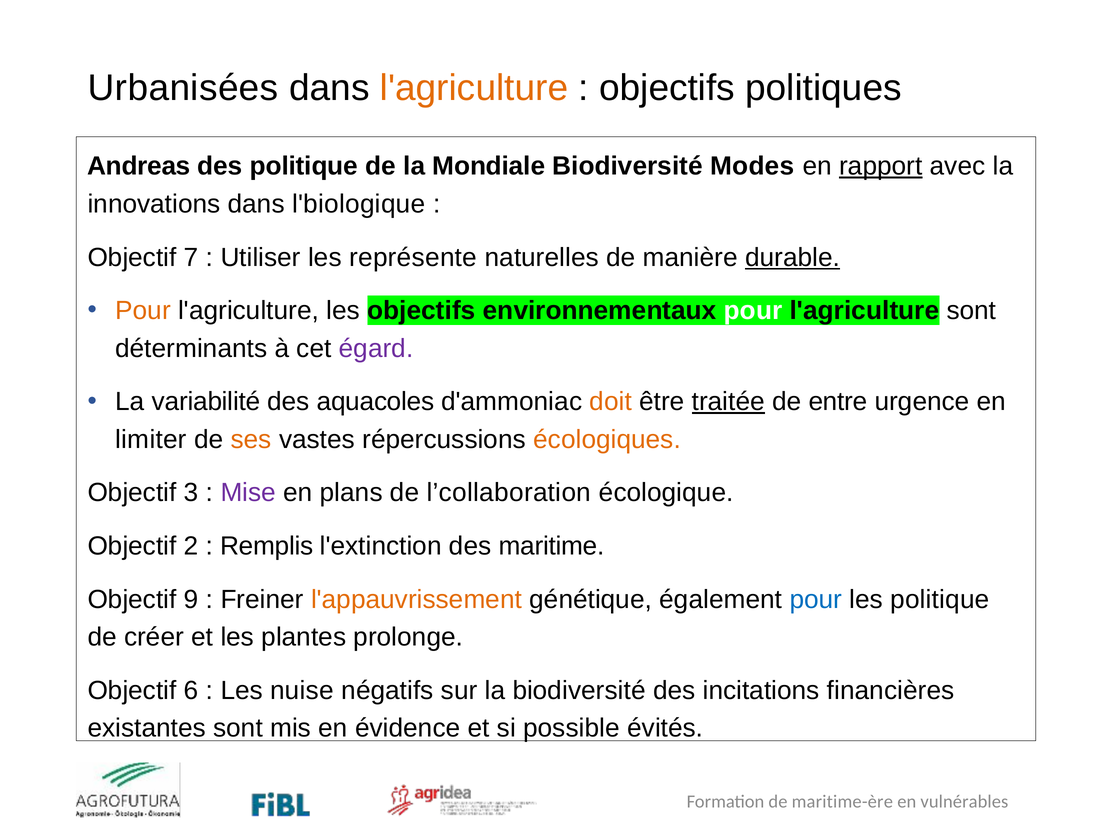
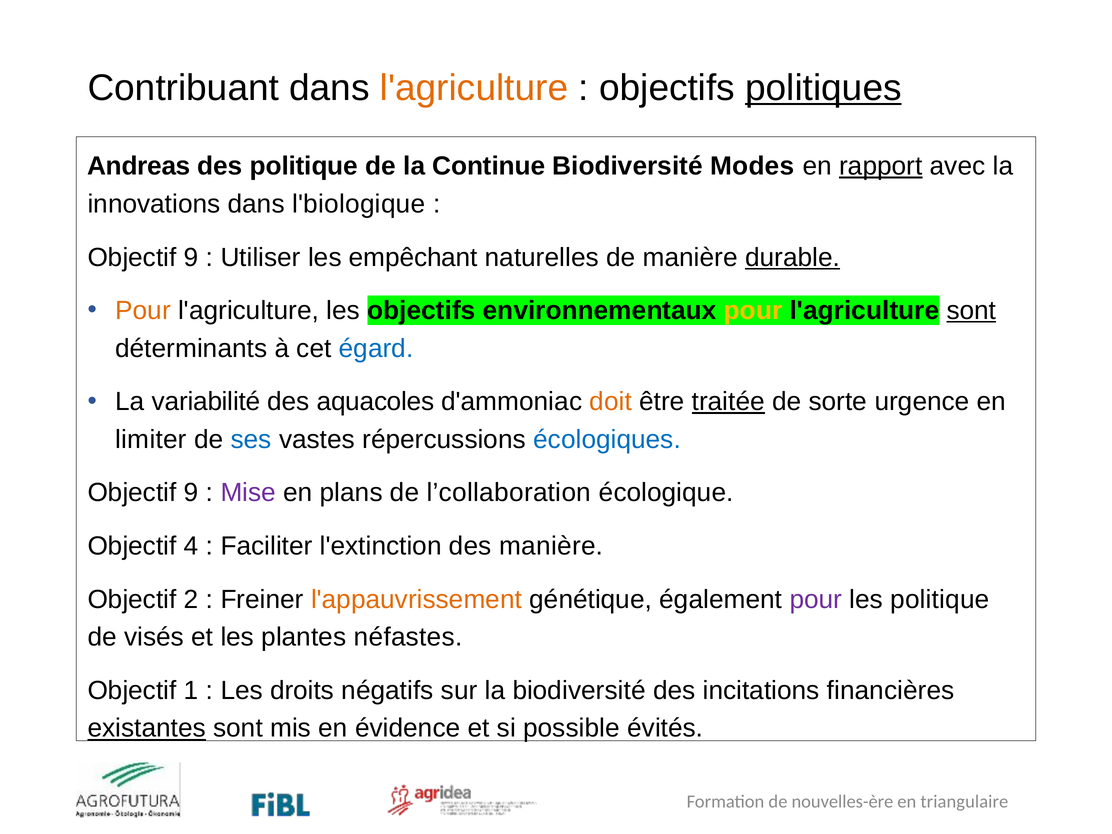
Urbanisées: Urbanisées -> Contribuant (183, 88)
politiques underline: none -> present (823, 88)
Mondiale: Mondiale -> Continue (489, 166)
7: 7 -> 9 (191, 257)
représente: représente -> empêchant (413, 257)
pour colour: white -> yellow (753, 311)
sont underline: none -> present (971, 311)
égard colour: purple -> blue (376, 348)
entre: entre -> sorte (838, 402)
ses colour: orange -> blue (251, 440)
écologiques colour: orange -> blue (607, 440)
3: 3 -> 9 (191, 493)
2: 2 -> 4 (191, 546)
Remplis: Remplis -> Faciliter (267, 546)
des maritime: maritime -> manière (551, 546)
9: 9 -> 2 (191, 599)
pour colour: blue -> purple (816, 599)
créer: créer -> visés (154, 637)
prolonge: prolonge -> néfastes (408, 637)
6: 6 -> 1 (191, 690)
nuise: nuise -> droits (302, 690)
existantes underline: none -> present (147, 728)
maritime-ère: maritime-ère -> nouvelles-ère (842, 802)
vulnérables: vulnérables -> triangulaire (964, 802)
